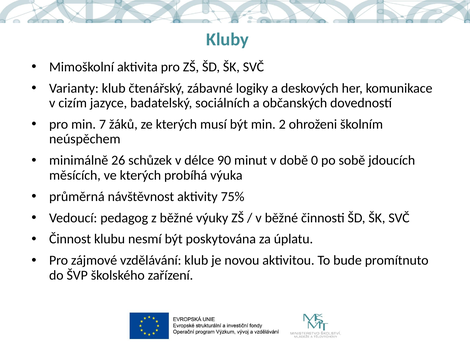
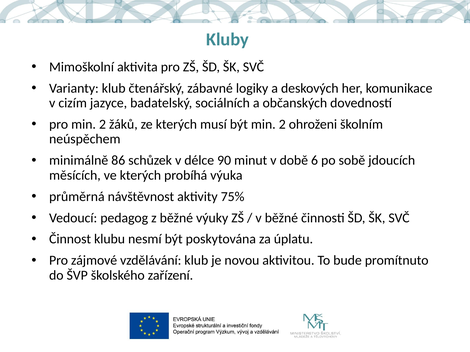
pro min 7: 7 -> 2 (103, 125)
26: 26 -> 86 (118, 161)
0: 0 -> 6 (315, 161)
